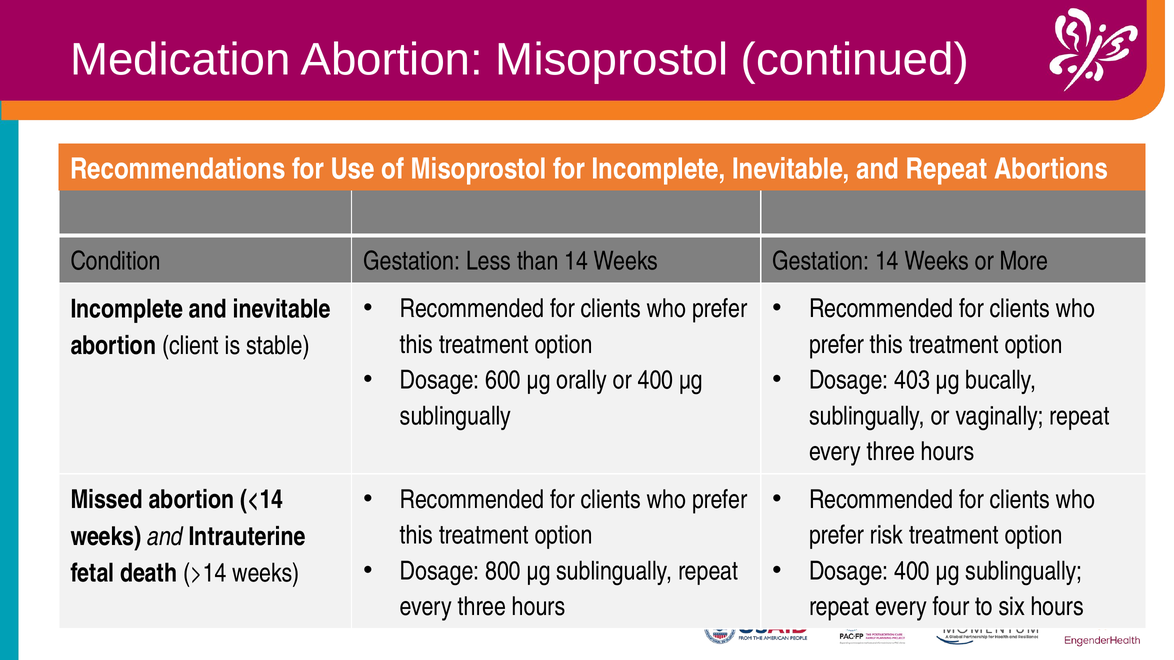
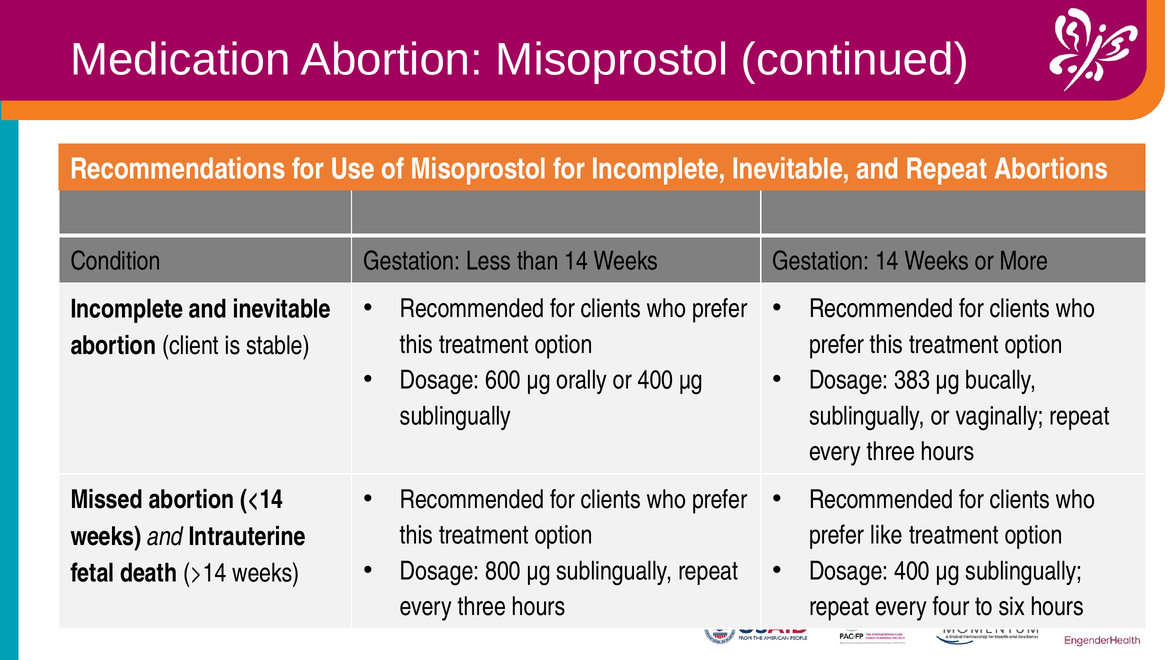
403: 403 -> 383 (912, 381)
risk: risk -> like (886, 536)
